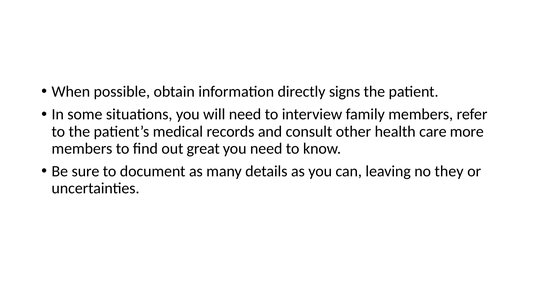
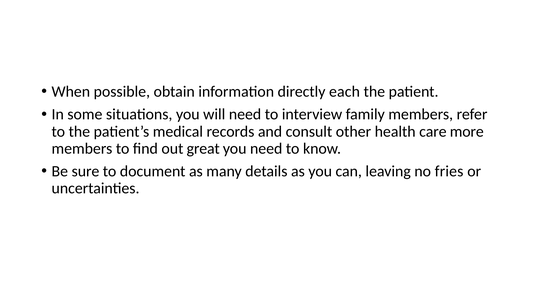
signs: signs -> each (344, 92)
they: they -> fries (449, 172)
